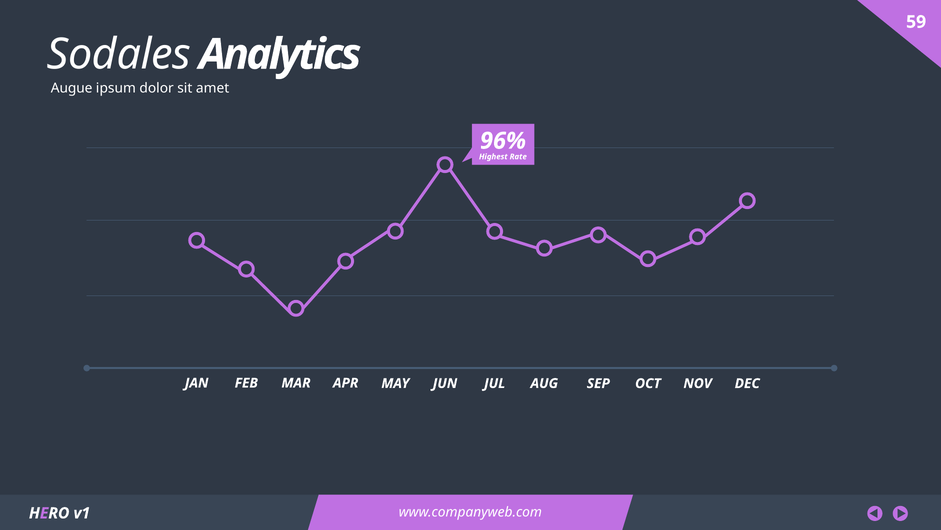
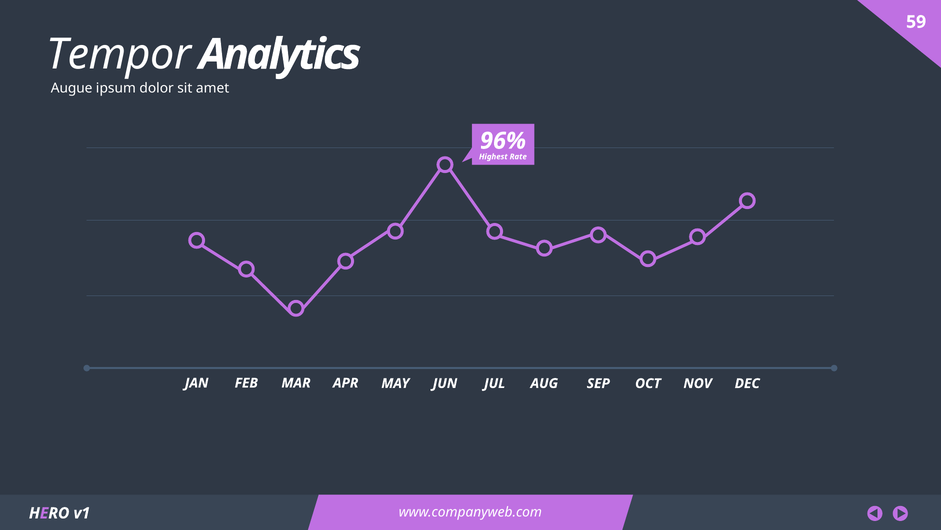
Sodales: Sodales -> Tempor (119, 54)
